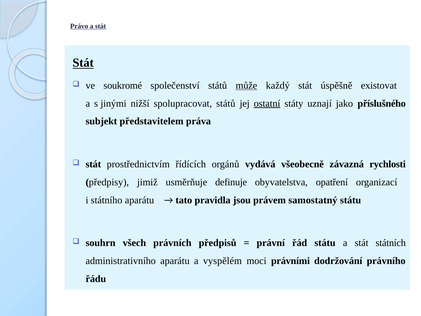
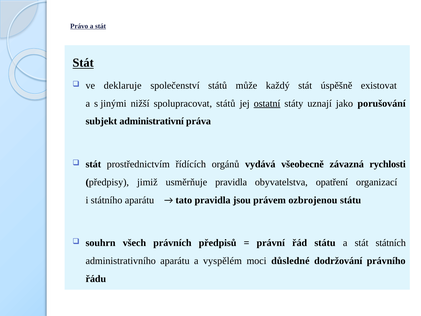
soukromé: soukromé -> deklaruje (123, 85)
může underline: present -> none (246, 85)
příslušného: příslušného -> porušování (382, 103)
představitelem: představitelem -> administrativní (152, 121)
usměrňuje definuje: definuje -> pravidla (231, 182)
samostatný: samostatný -> ozbrojenou (313, 200)
právními: právními -> důsledné (290, 261)
